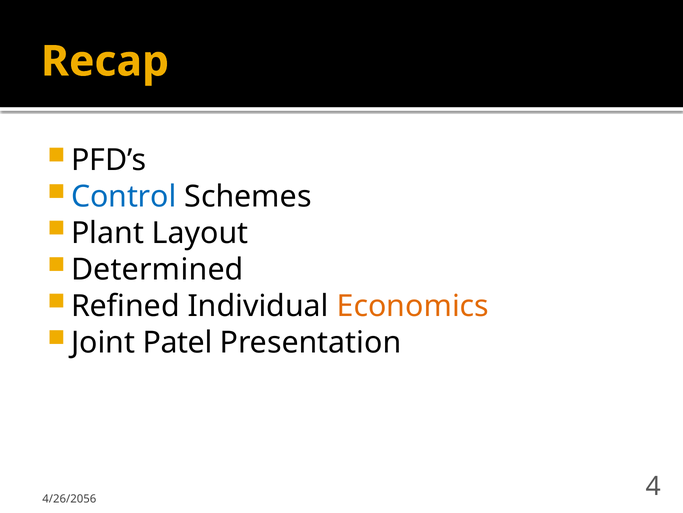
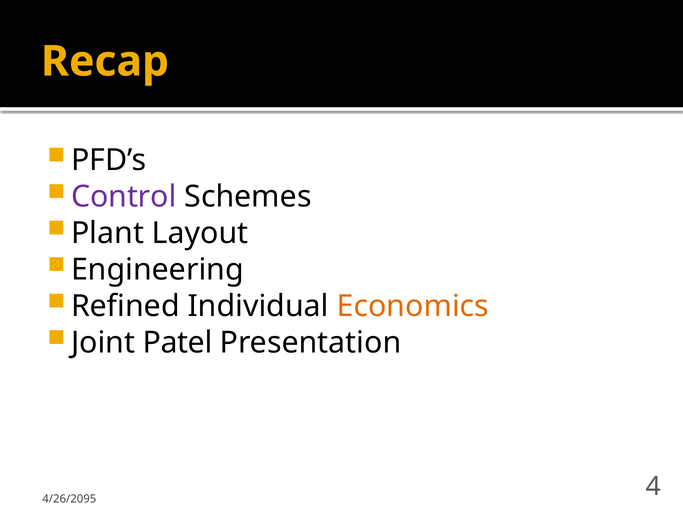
Control colour: blue -> purple (124, 196)
Determined: Determined -> Engineering (157, 269)
4/26/2056: 4/26/2056 -> 4/26/2095 (69, 498)
